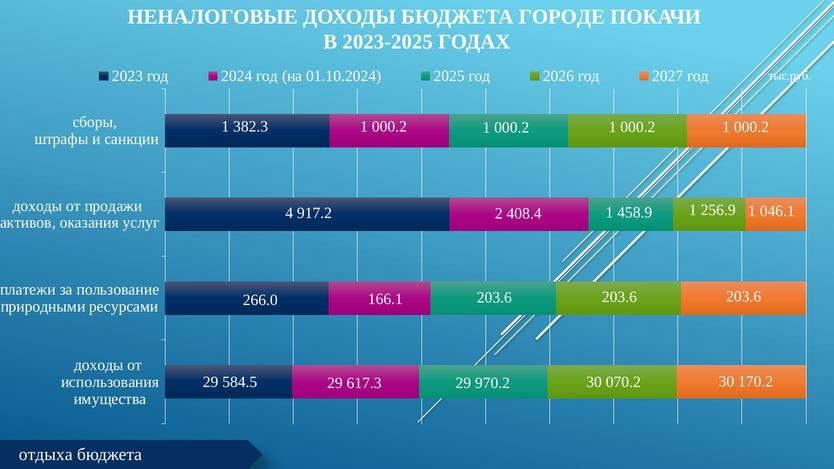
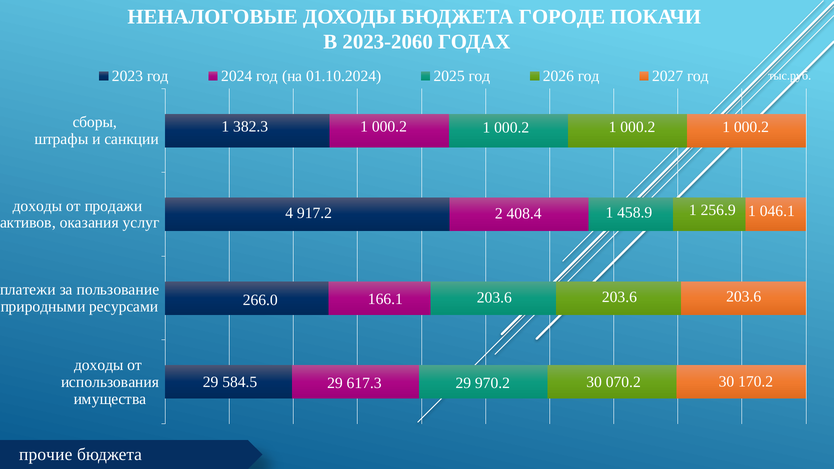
2023-2025: 2023-2025 -> 2023-2060 (388, 42)
отдыха: отдыха -> прочие (46, 455)
